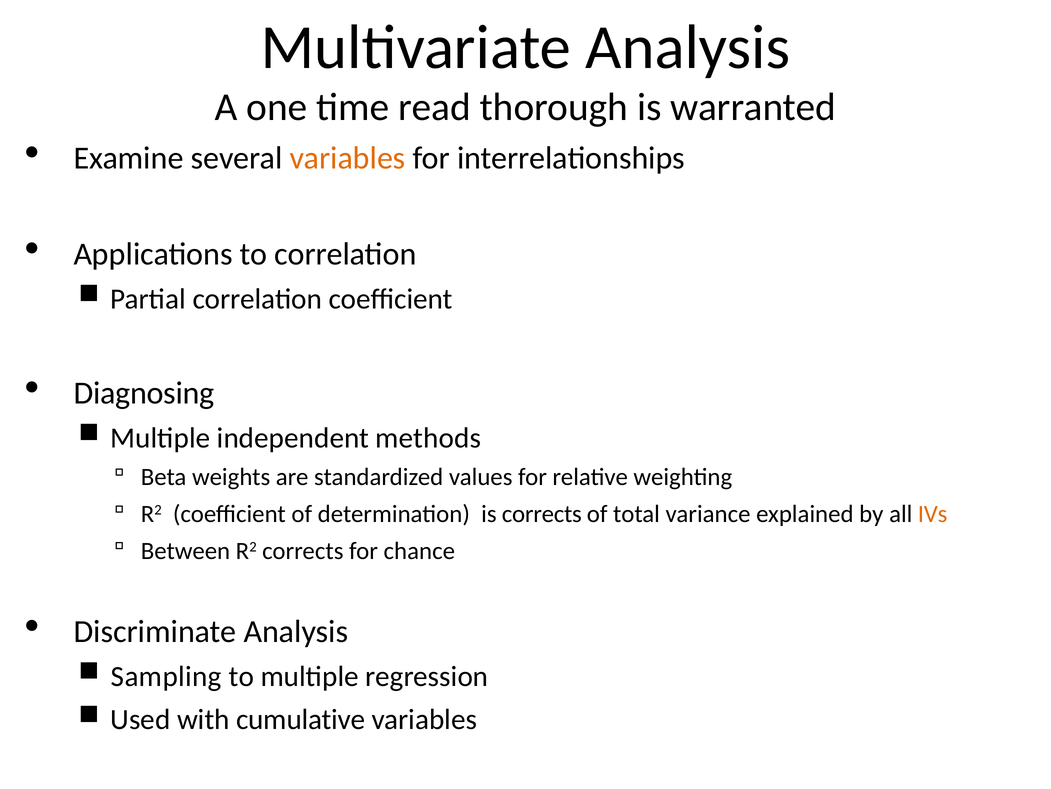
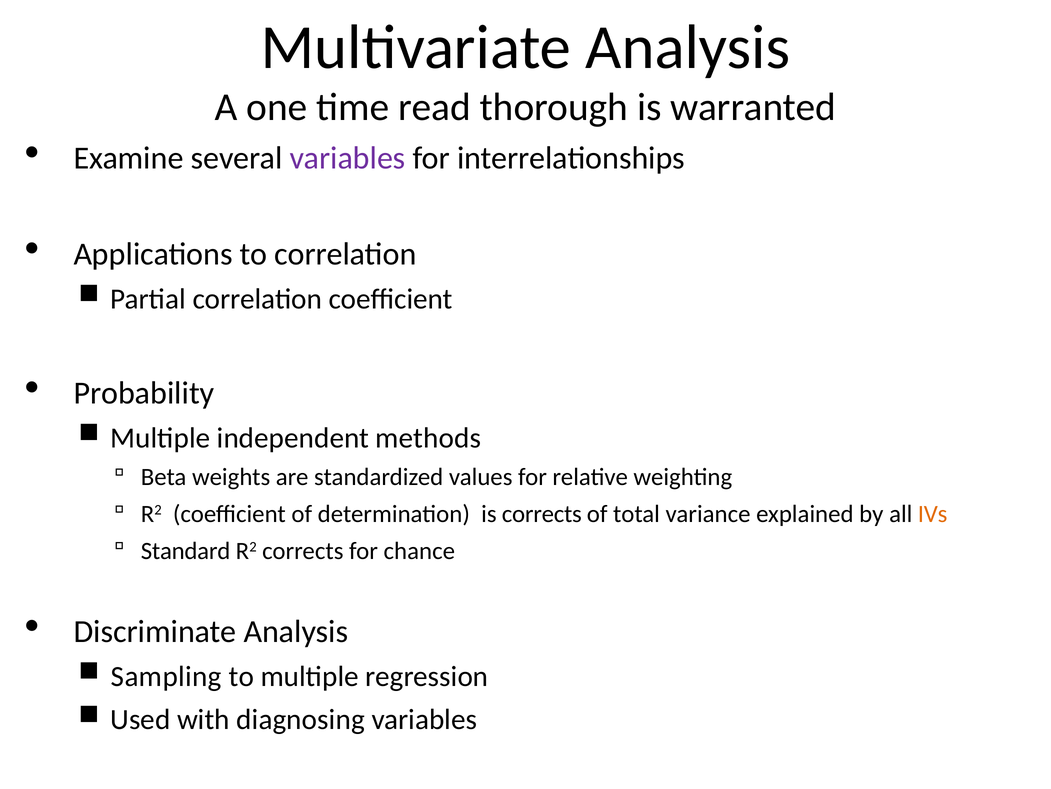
variables colour: orange -> purple (348, 158)
Diagnosing: Diagnosing -> Probability (144, 393)
Between: Between -> Standard (186, 550)
cumulative: cumulative -> diagnosing (301, 719)
